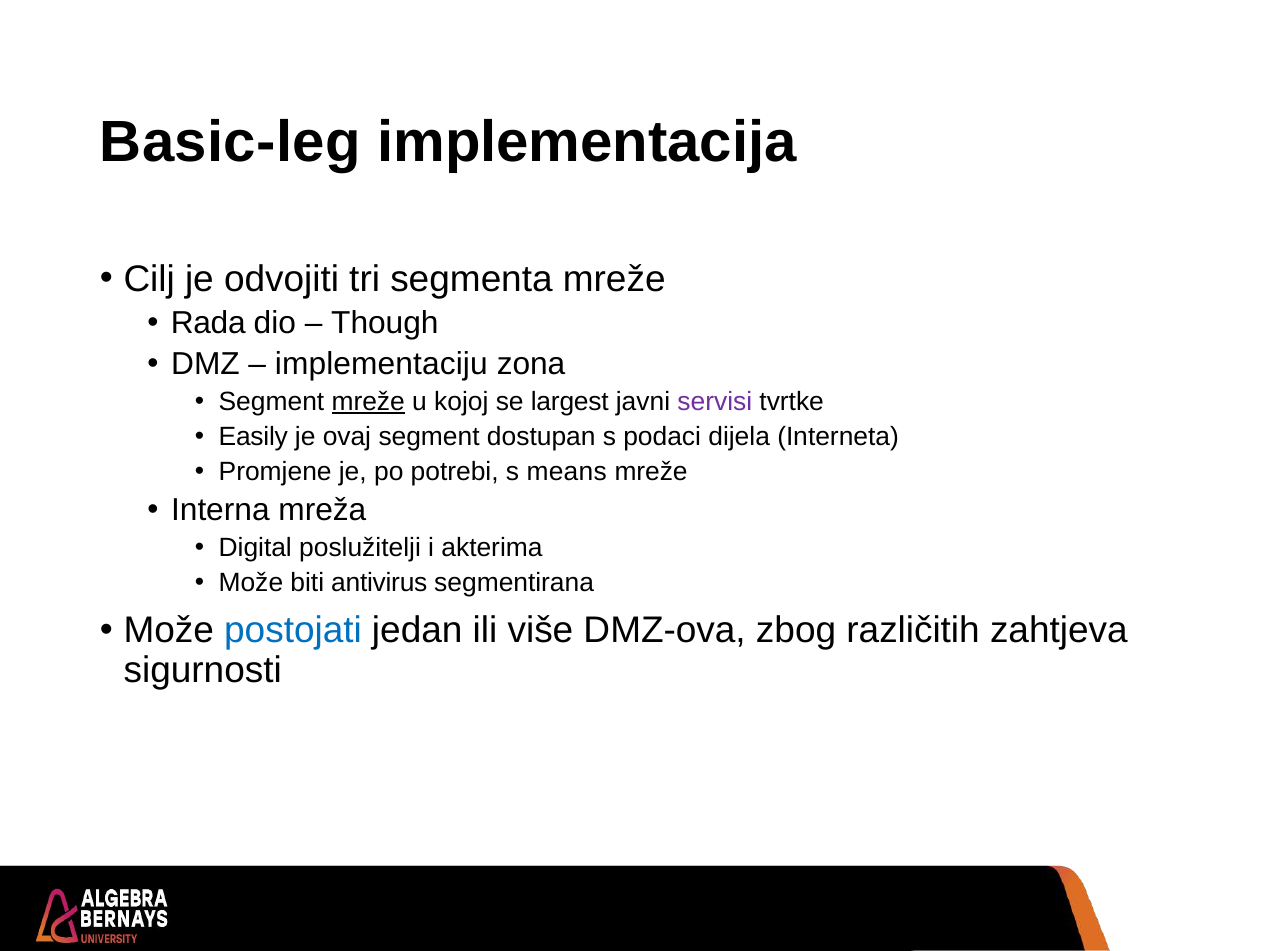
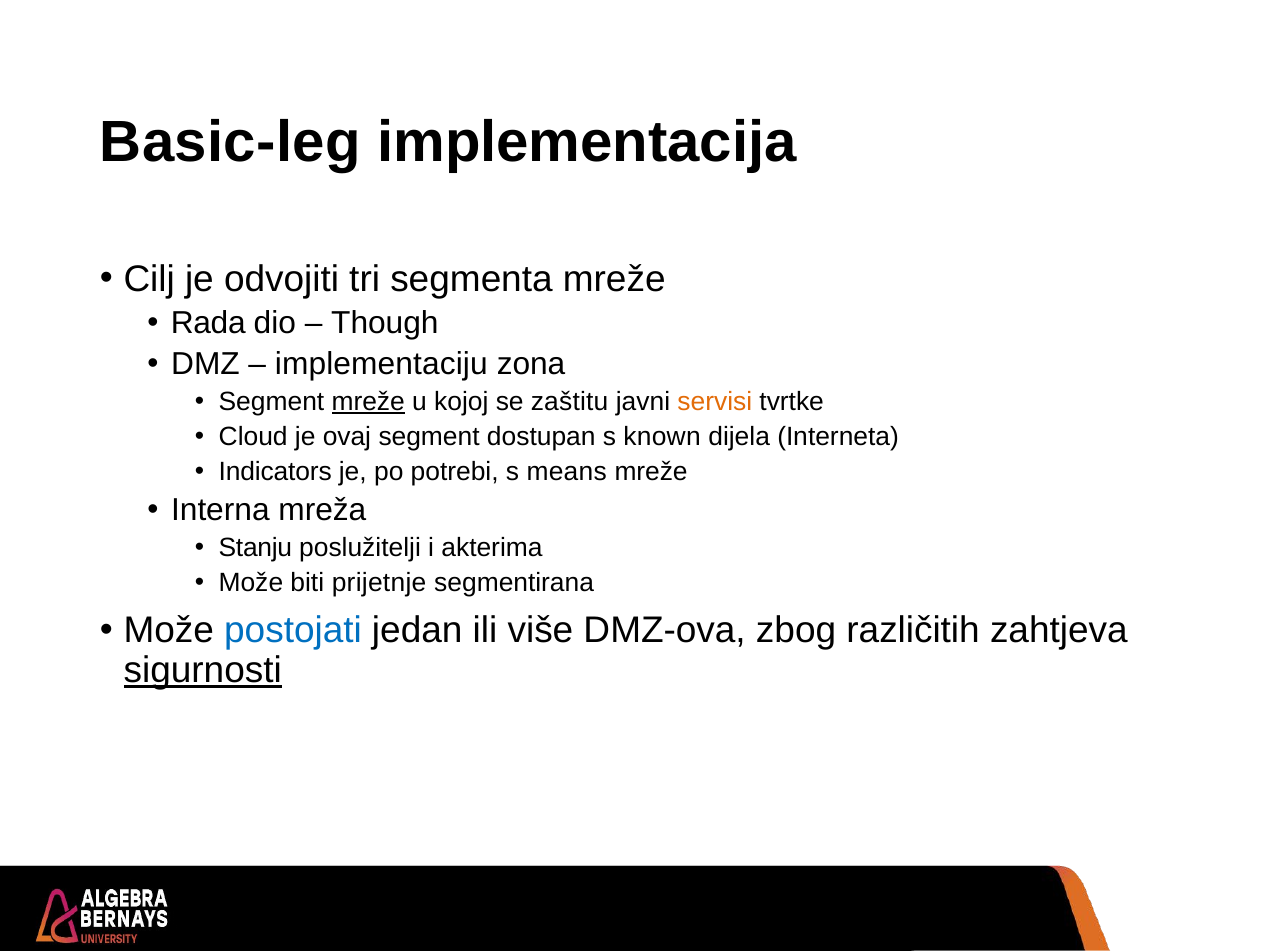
largest: largest -> zaštitu (570, 402)
servisi colour: purple -> orange (715, 402)
Easily: Easily -> Cloud (253, 437)
podaci: podaci -> known (662, 437)
Promjene: Promjene -> Indicators (275, 472)
Digital: Digital -> Stanju (255, 548)
antivirus: antivirus -> prijetnje (379, 583)
sigurnosti underline: none -> present (203, 671)
